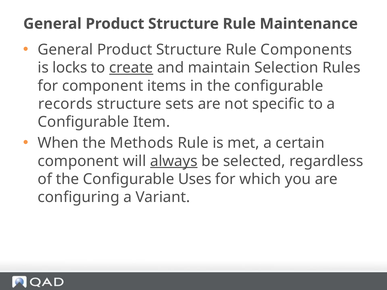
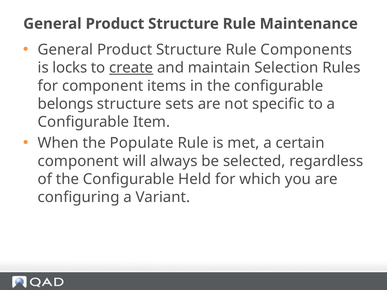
records: records -> belongs (65, 104)
Methods: Methods -> Populate (142, 143)
always underline: present -> none (174, 161)
Uses: Uses -> Held (195, 179)
